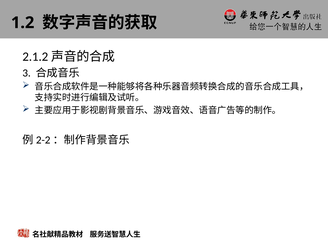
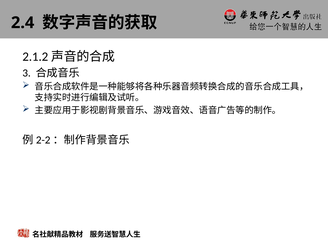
1.2: 1.2 -> 2.4 (23, 23)
